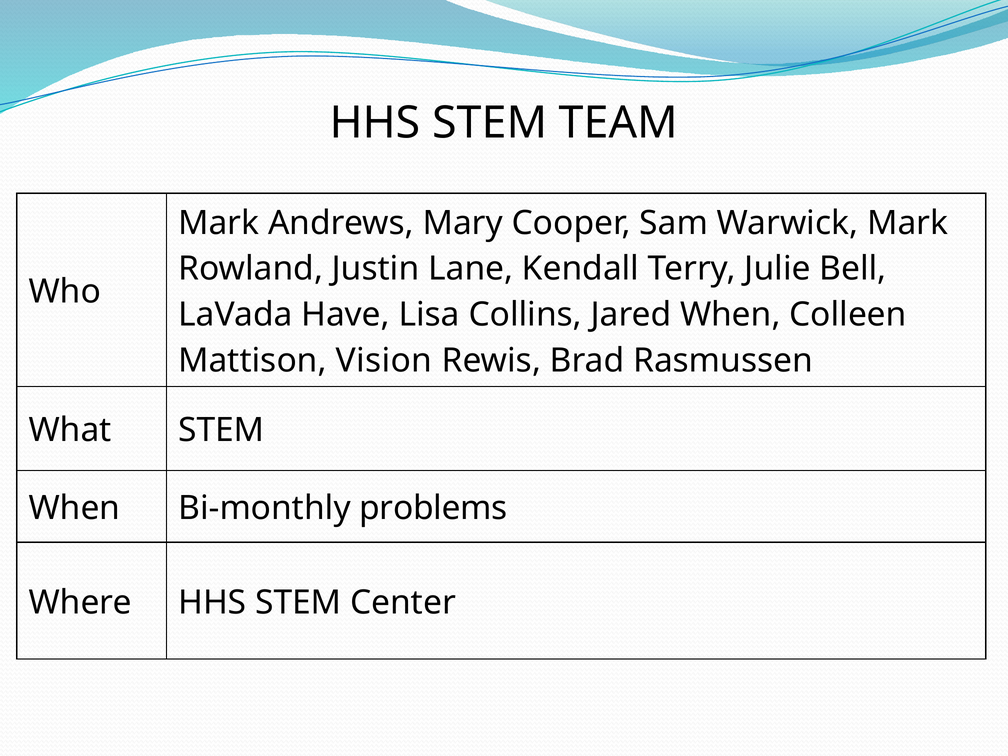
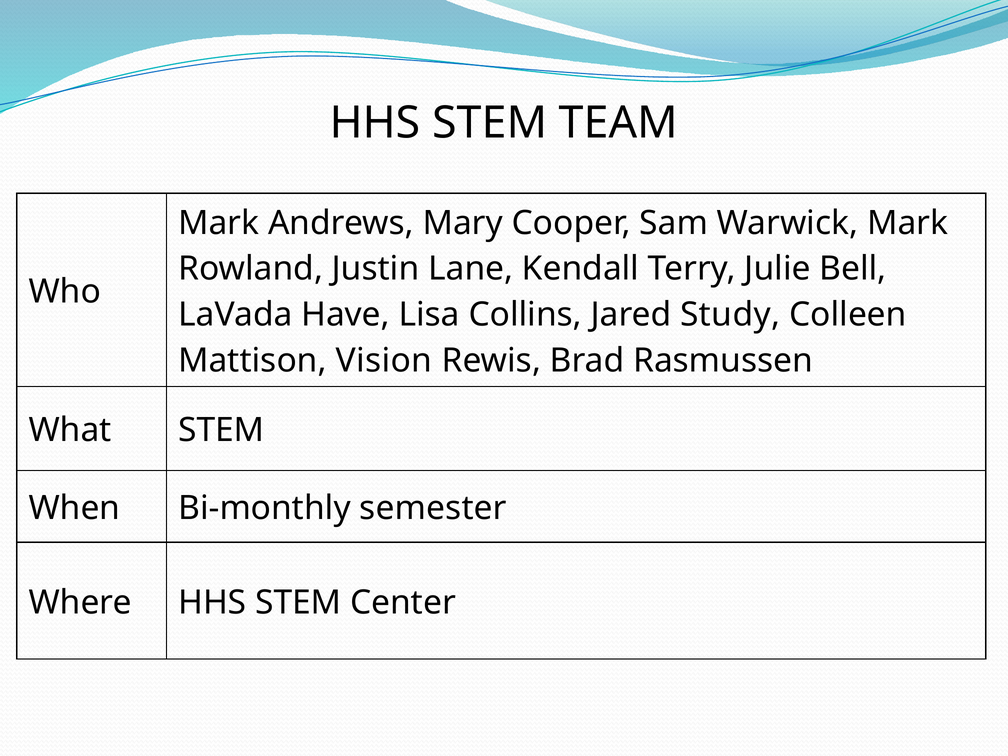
Jared When: When -> Study (730, 315)
problems: problems -> semester (433, 508)
